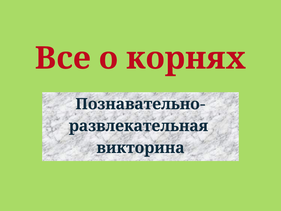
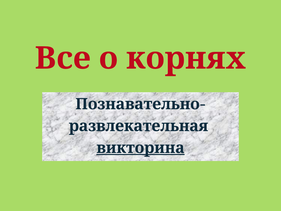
викторина underline: none -> present (141, 148)
